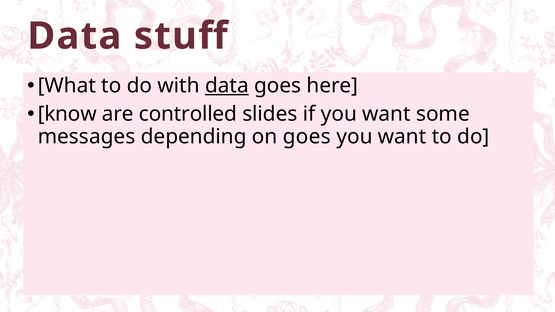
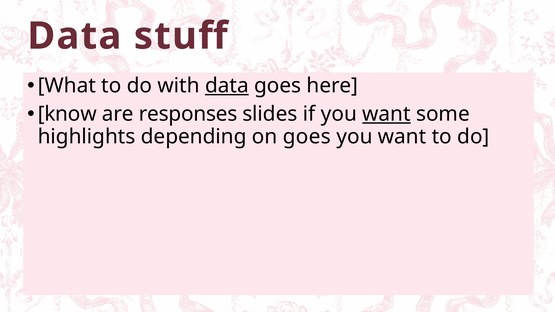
controlled: controlled -> responses (188, 114)
want underline: none -> present (386, 114)
messages: messages -> highlights (87, 137)
